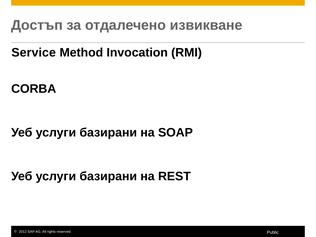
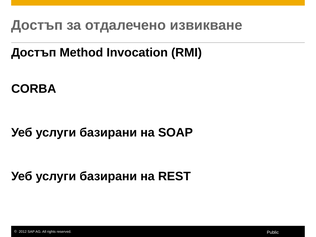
Service: Service -> Достъп (34, 53)
